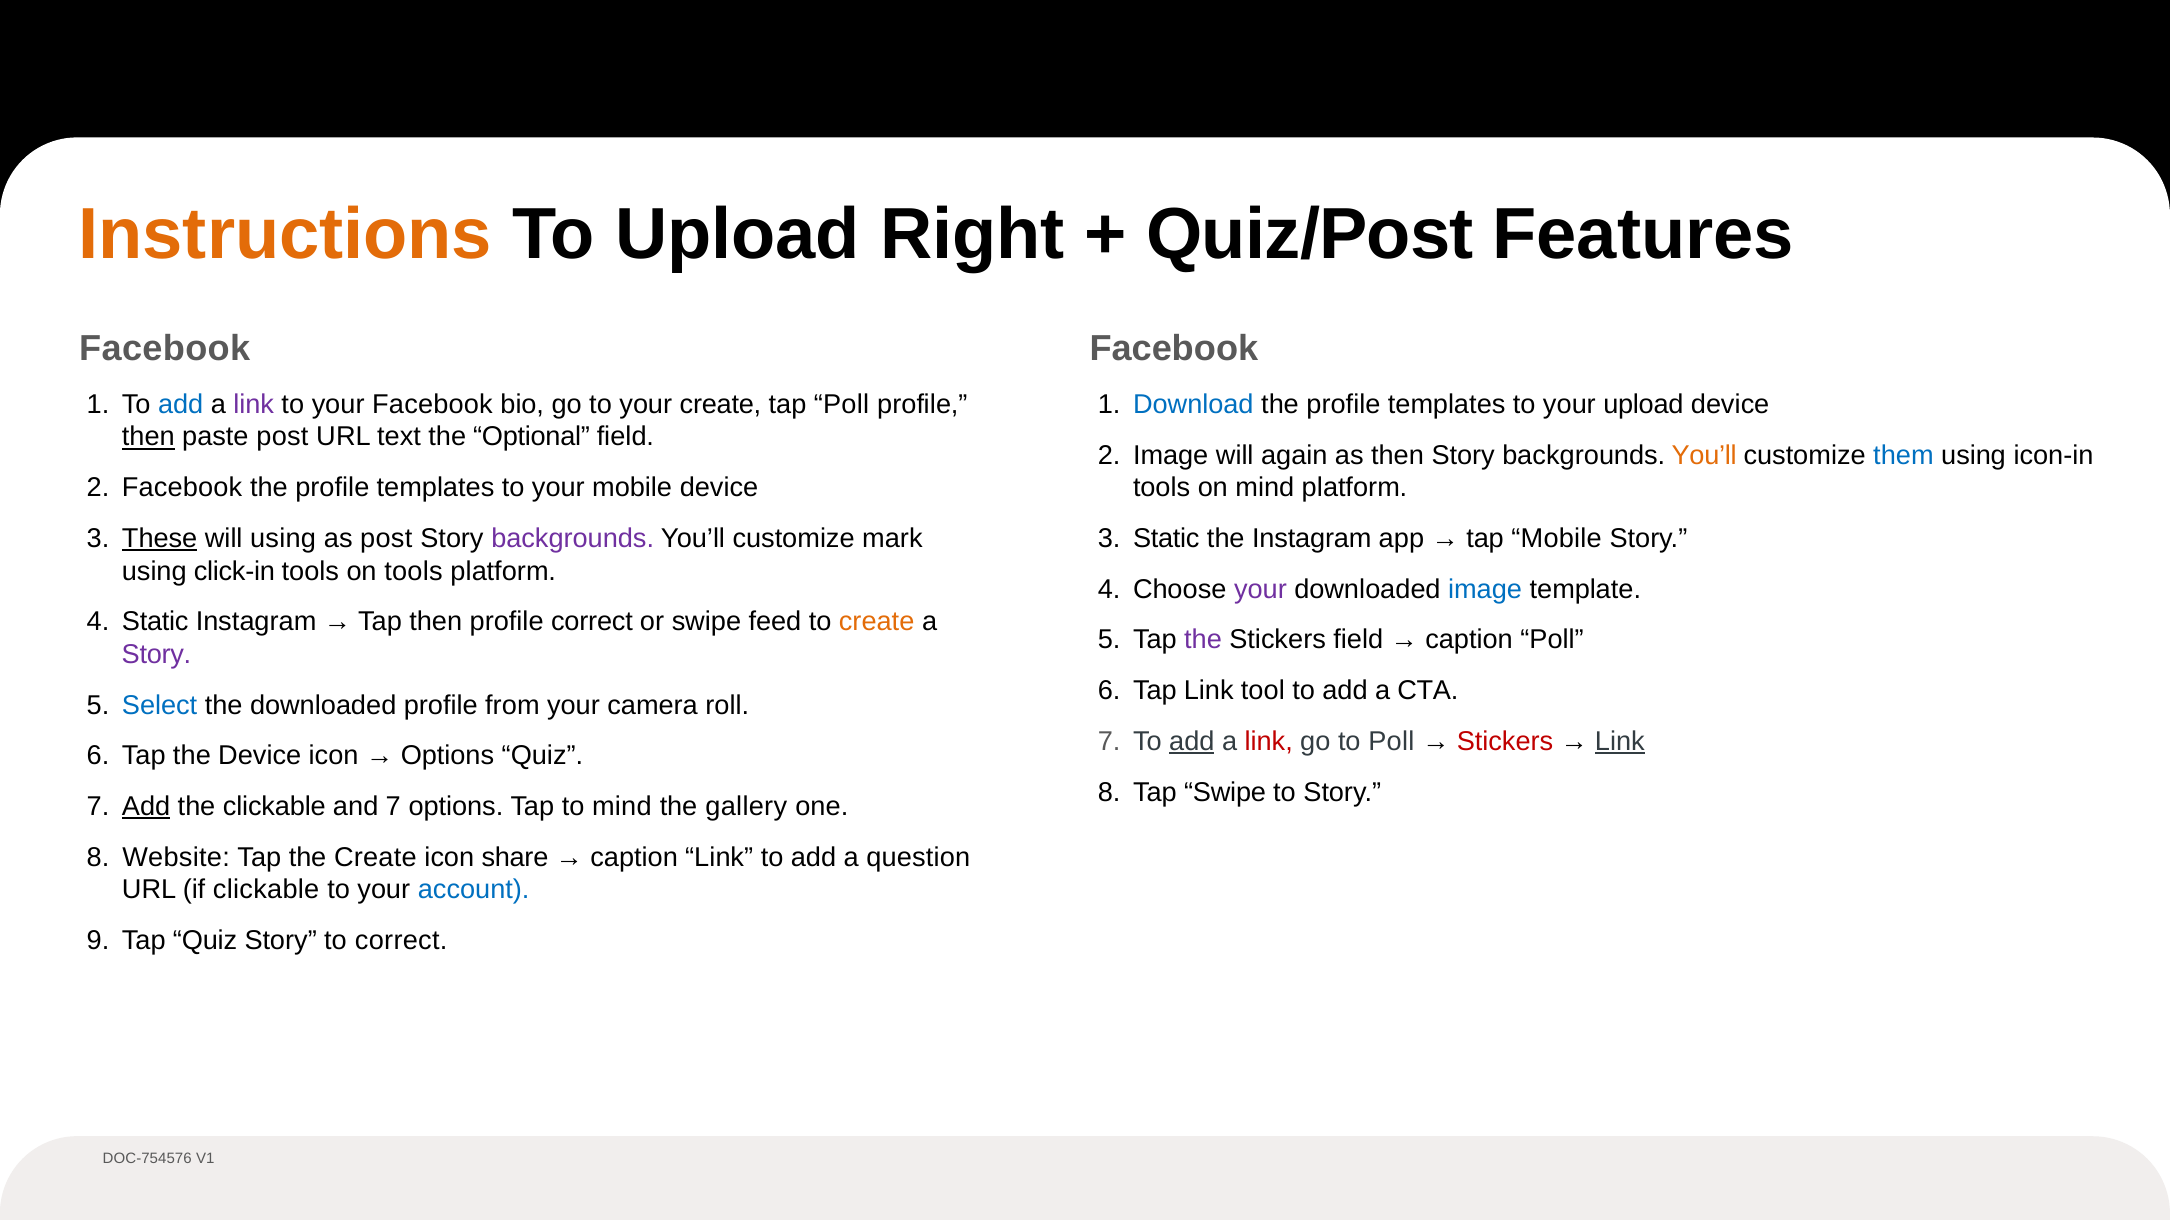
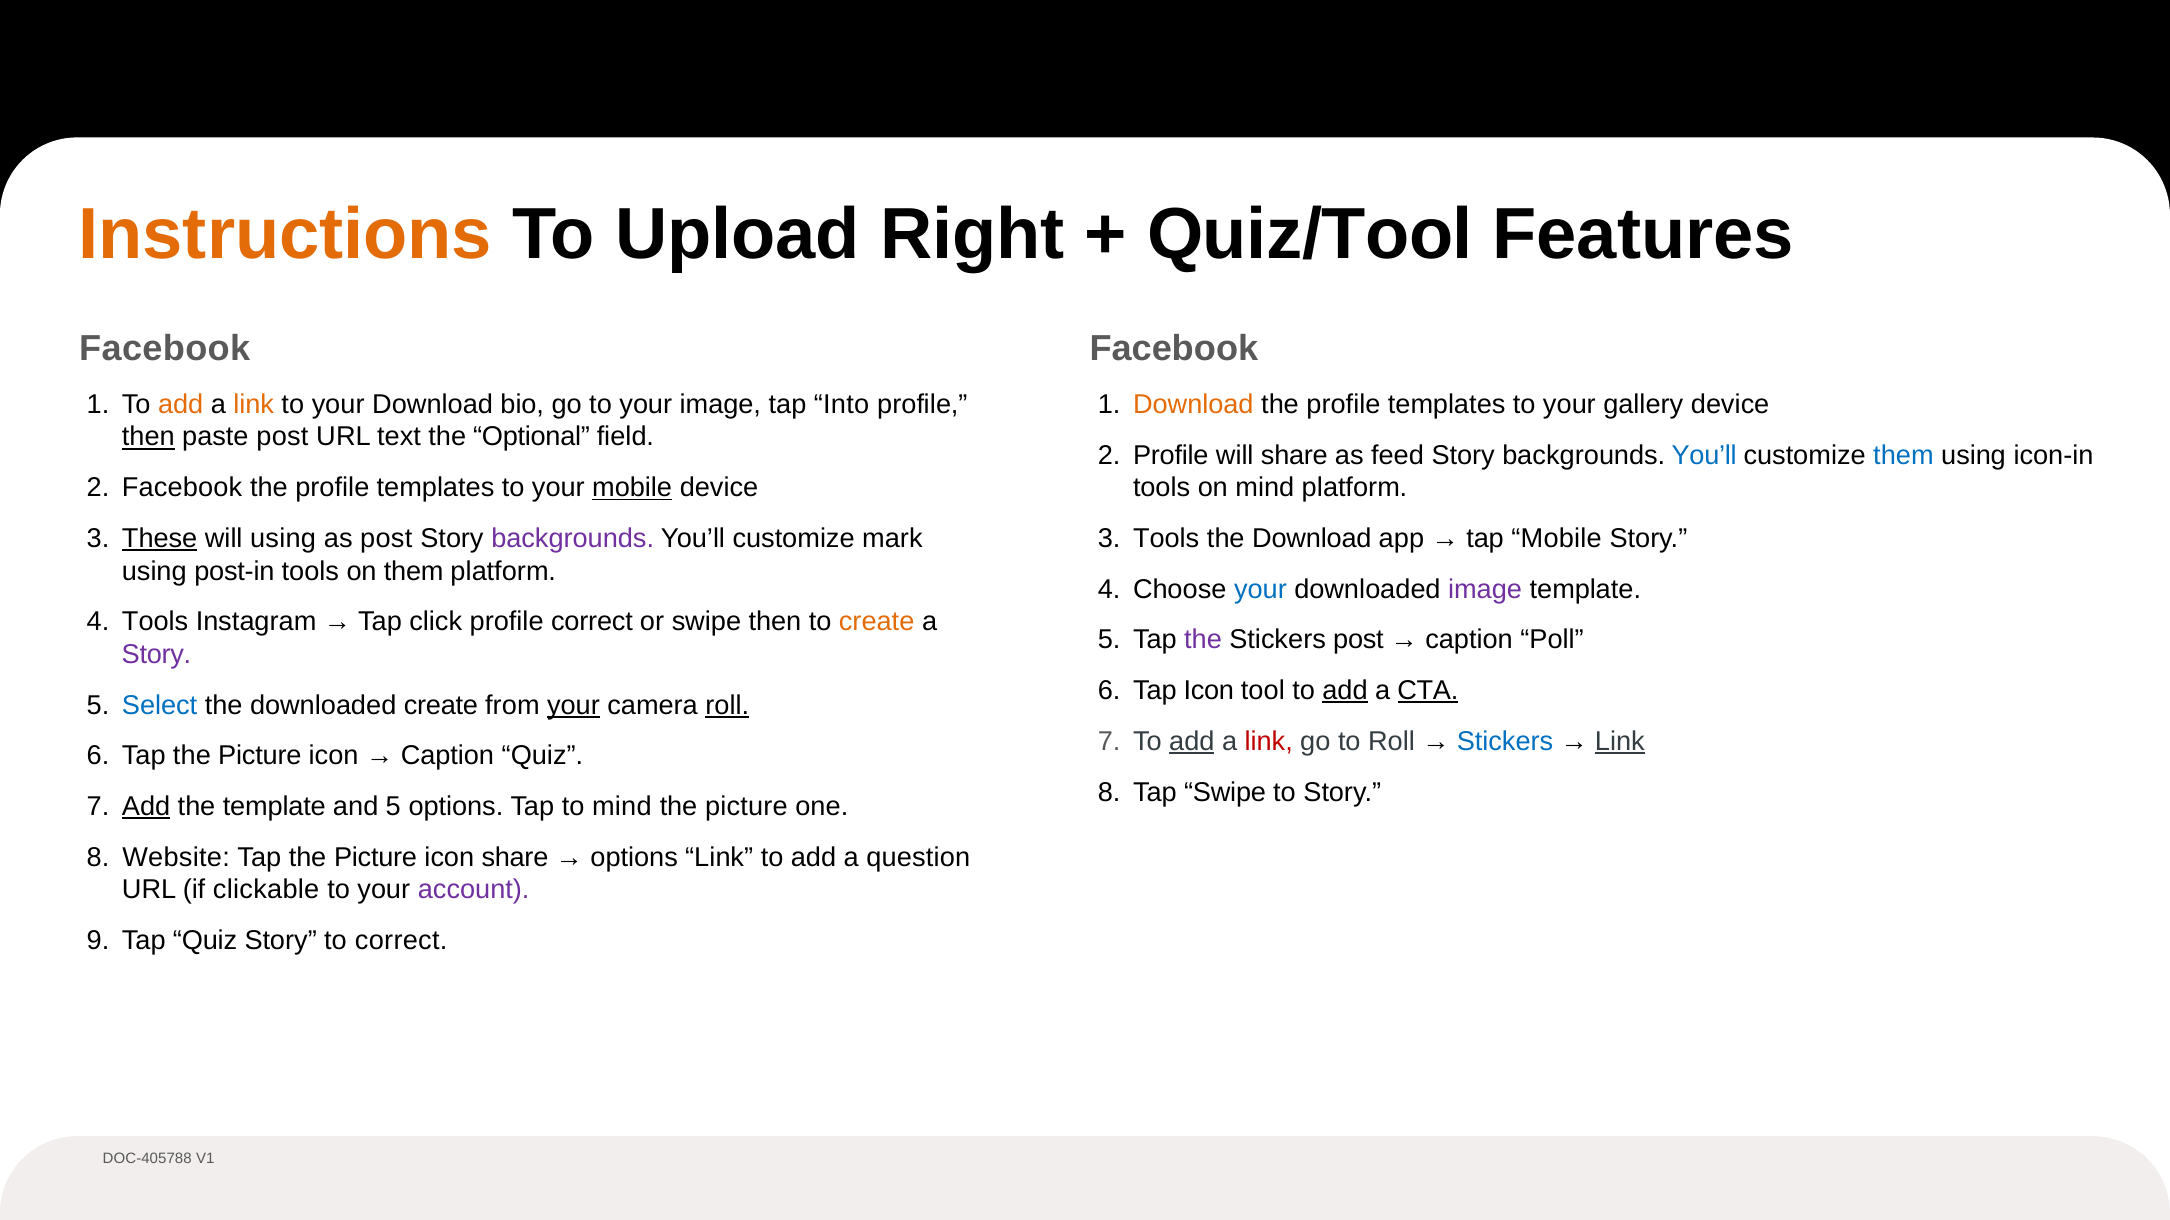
Quiz/Post: Quiz/Post -> Quiz/Tool (1310, 235)
add colour: blue -> orange (181, 405)
link colour: purple -> orange (254, 405)
your Facebook: Facebook -> Download (433, 405)
your create: create -> image (720, 405)
tap Poll: Poll -> Into (841, 405)
Download colour: blue -> orange (1193, 405)
your upload: upload -> gallery (1643, 405)
Image: Image -> Profile (1171, 455)
will again: again -> share (1294, 455)
as then: then -> feed (1398, 455)
You’ll colour: orange -> blue (1704, 455)
mobile underline: none -> present (632, 488)
3 Static: Static -> Tools (1166, 539)
the Instagram: Instagram -> Download (1312, 539)
click-in: click-in -> post-in (234, 571)
on tools: tools -> them (414, 571)
your colour: purple -> blue (1260, 589)
image colour: blue -> purple (1485, 589)
Static: Static -> Tools (155, 622)
Tap then: then -> click (436, 622)
swipe feed: feed -> then (775, 622)
Stickers field: field -> post (1358, 640)
Tap Link: Link -> Icon (1209, 691)
add underline: none -> present (1345, 691)
CTA underline: none -> present (1428, 691)
downloaded profile: profile -> create (441, 706)
your underline: none -> present (573, 706)
roll underline: none -> present (727, 706)
to Poll: Poll -> Roll (1391, 742)
Stickers colour: red -> blue (1505, 742)
Device: Device -> Picture (260, 756)
Options: Options -> Caption (447, 756)
the clickable: clickable -> template (274, 807)
and 7: 7 -> 5 (393, 807)
gallery: gallery -> picture (746, 807)
Create: Create -> Picture (376, 858)
caption: caption -> options (634, 858)
account colour: blue -> purple (474, 890)
DOC-754576: DOC-754576 -> DOC-405788 (147, 1160)
